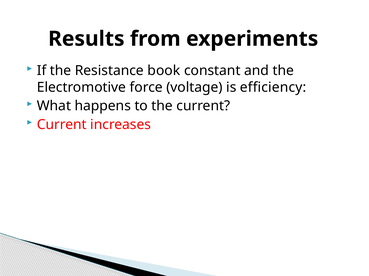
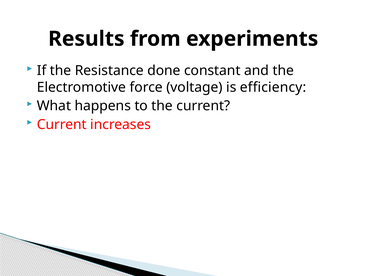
book: book -> done (164, 71)
